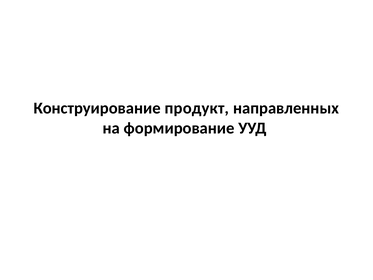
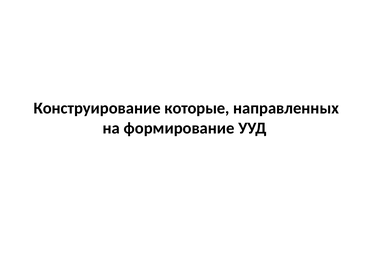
продукт: продукт -> которые (197, 108)
